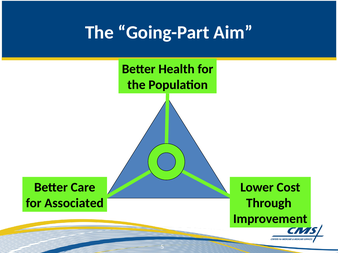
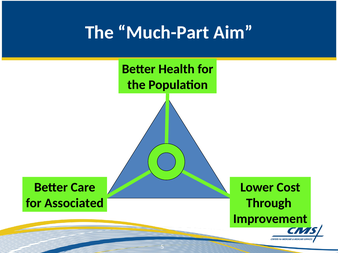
Going-Part: Going-Part -> Much-Part (164, 33)
